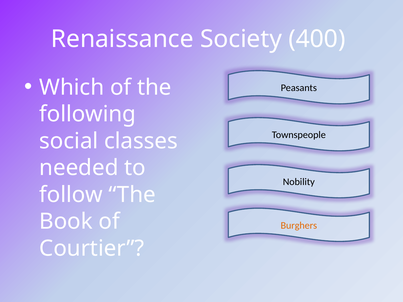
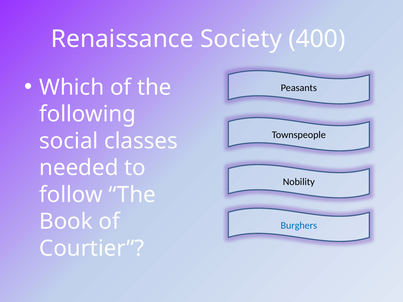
Burghers colour: orange -> blue (299, 226)
